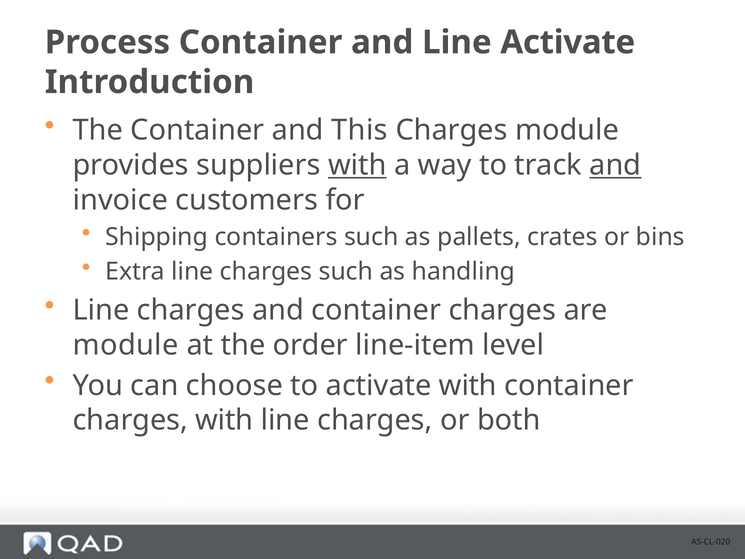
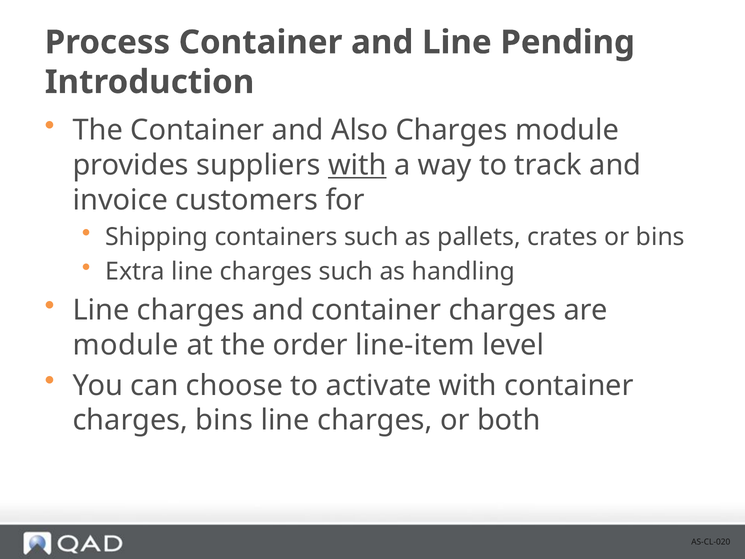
Line Activate: Activate -> Pending (568, 42)
This: This -> Also (360, 130)
and underline: present -> none (615, 165)
charges with: with -> bins (224, 420)
